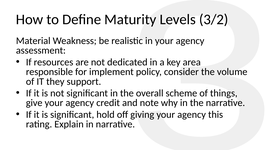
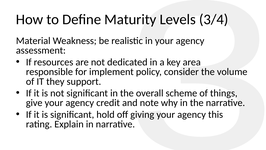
3/2: 3/2 -> 3/4 (214, 19)
